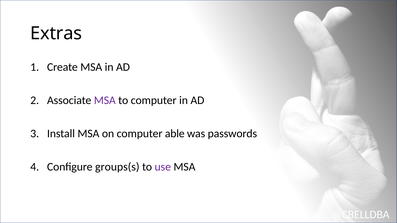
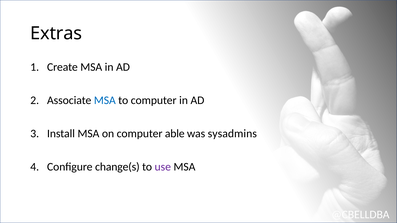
MSA colour: purple -> blue (105, 100)
passwords: passwords -> sysadmins (232, 134)
groups(s: groups(s -> change(s (117, 167)
